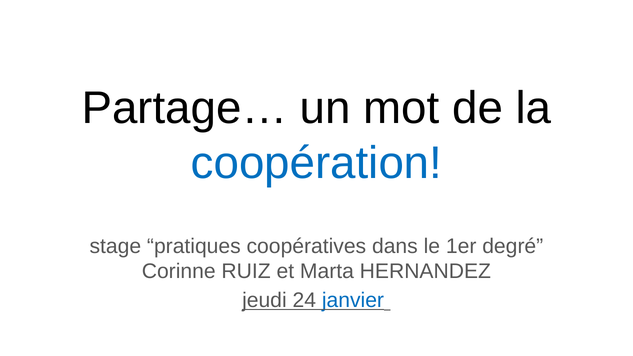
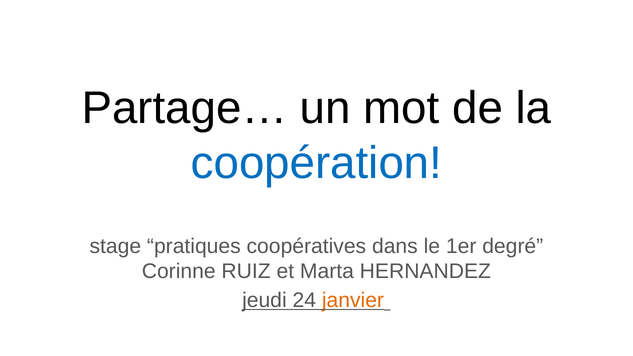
janvier colour: blue -> orange (353, 300)
